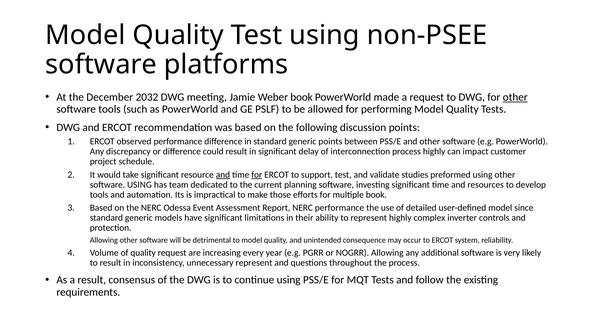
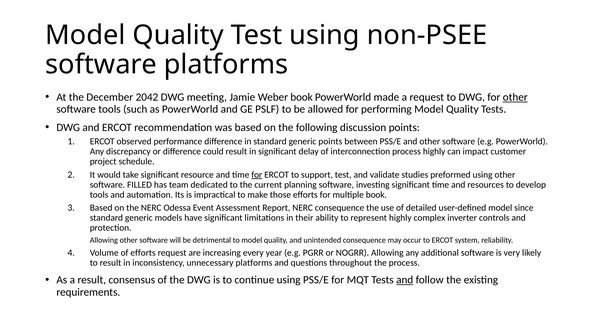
2032: 2032 -> 2042 (147, 97)
and underline: present -> none (223, 175)
software USING: USING -> FILLED (140, 185)
NERC performance: performance -> consequence (340, 208)
of quality: quality -> efforts (143, 253)
unnecessary represent: represent -> platforms (254, 263)
and underline: none -> present (405, 280)
